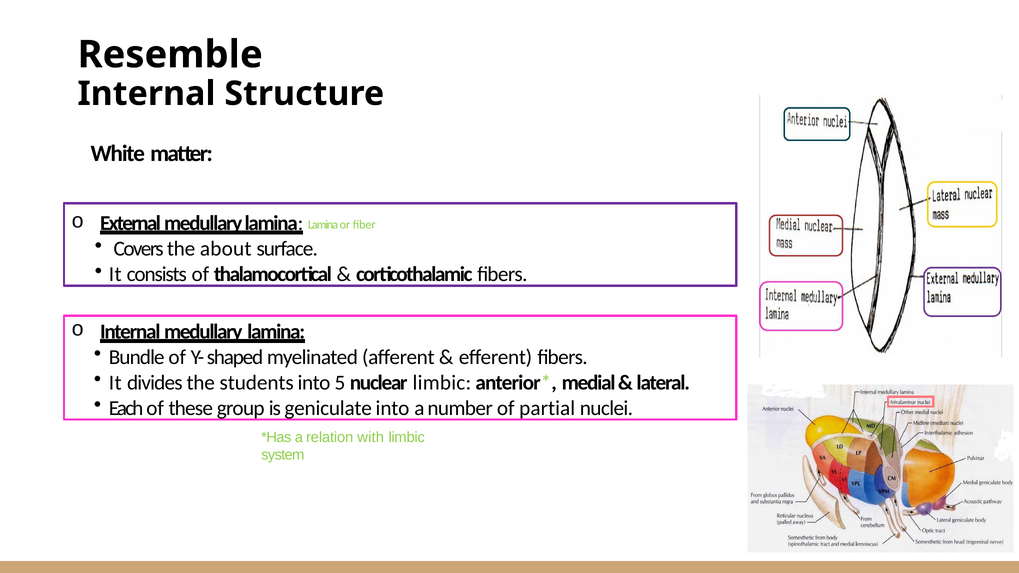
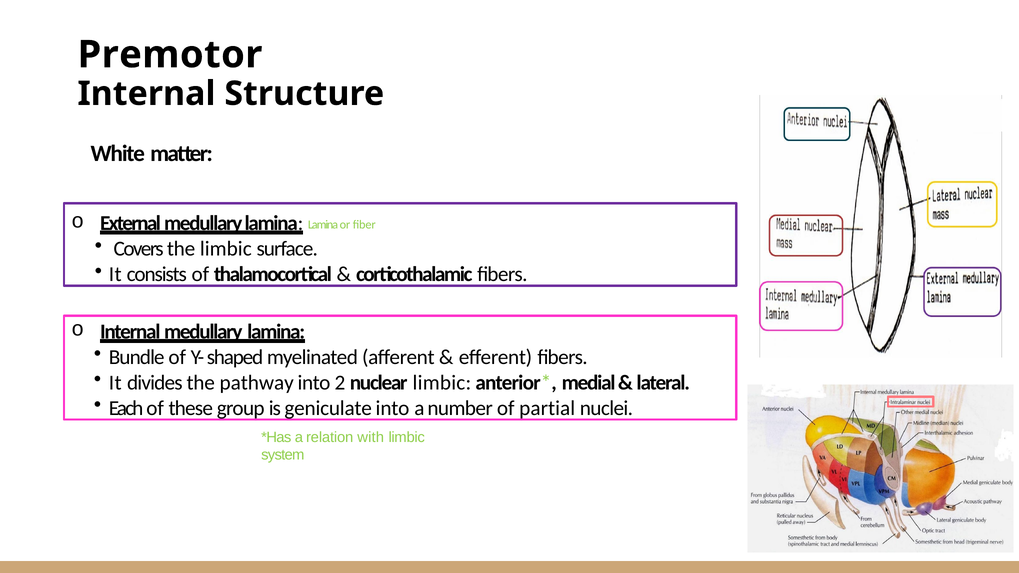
Resemble: Resemble -> Premotor (170, 55)
the about: about -> limbic (226, 249)
students: students -> pathway (257, 383)
5: 5 -> 2 (340, 383)
